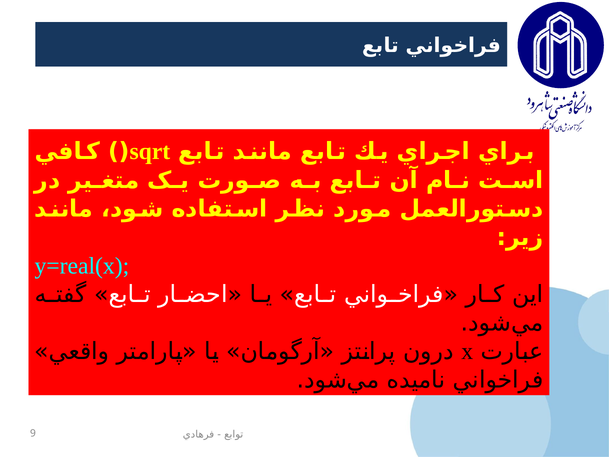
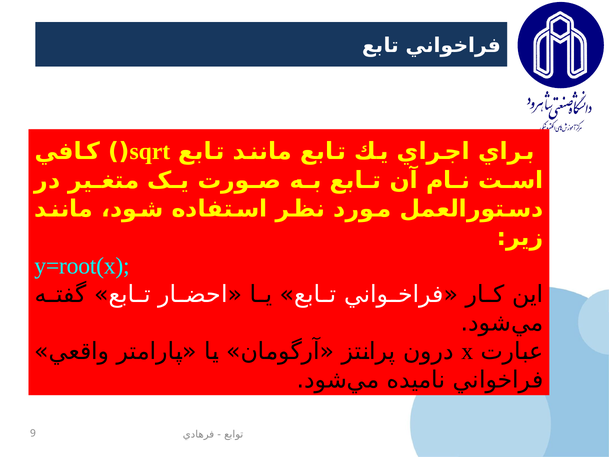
y=real(x: y=real(x -> y=root(x (82, 266)
